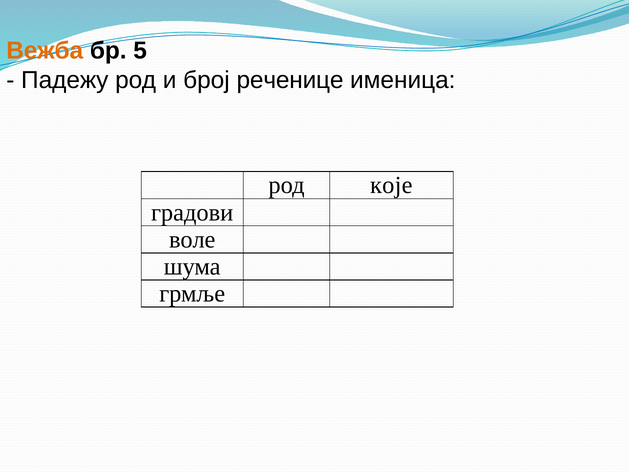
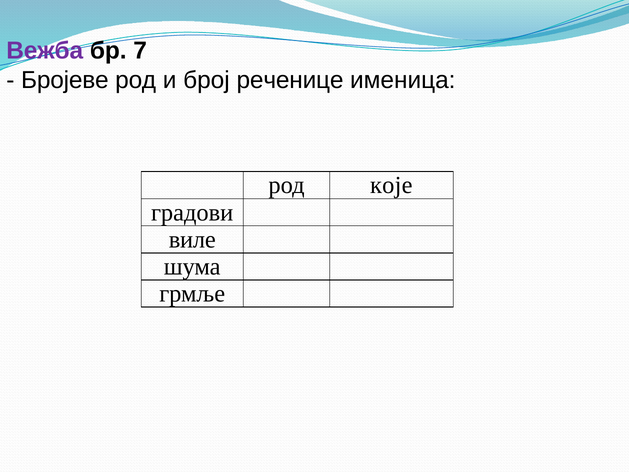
Вежба colour: orange -> purple (45, 51)
5: 5 -> 7 (140, 51)
Падежу: Падежу -> Бројеве (65, 80)
воле: воле -> виле (192, 239)
